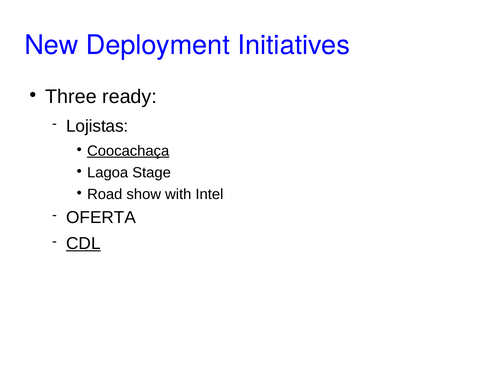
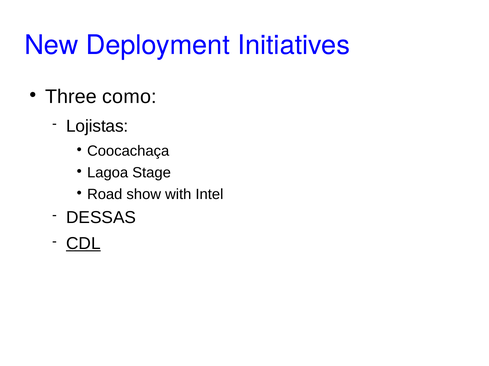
ready: ready -> como (129, 97)
Coocachaça underline: present -> none (128, 151)
OFERTA: OFERTA -> DESSAS (101, 218)
